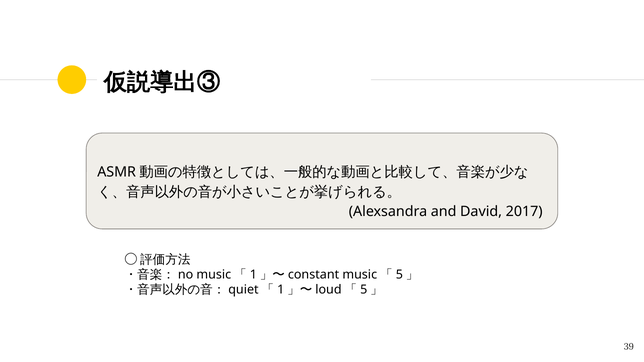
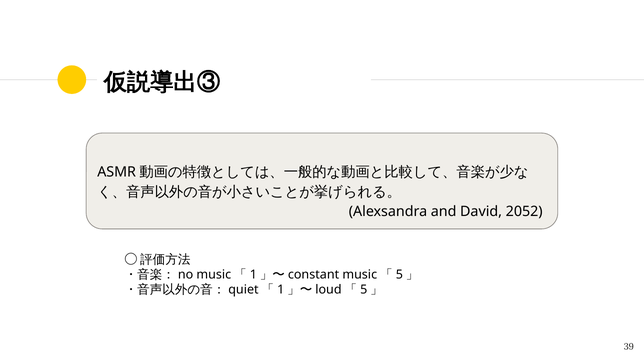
2017: 2017 -> 2052 (524, 212)
